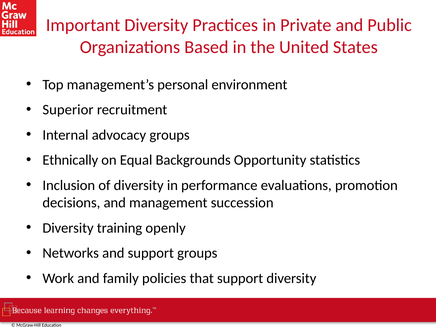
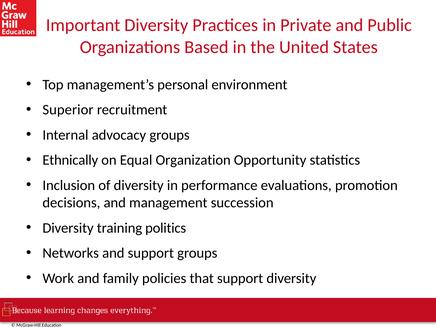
Backgrounds: Backgrounds -> Organization (193, 160)
openly: openly -> politics (166, 228)
